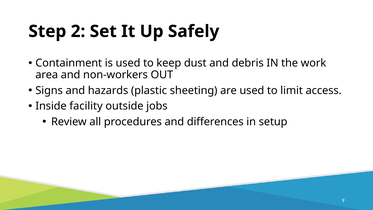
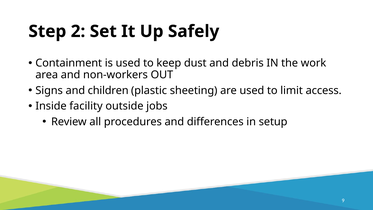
hazards: hazards -> children (108, 90)
